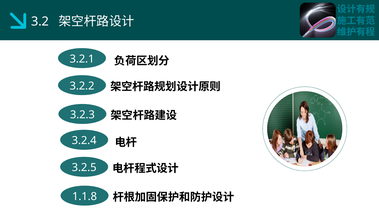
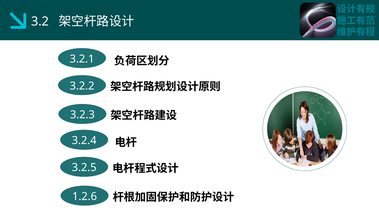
1.1.8: 1.1.8 -> 1.2.6 (85, 197)
